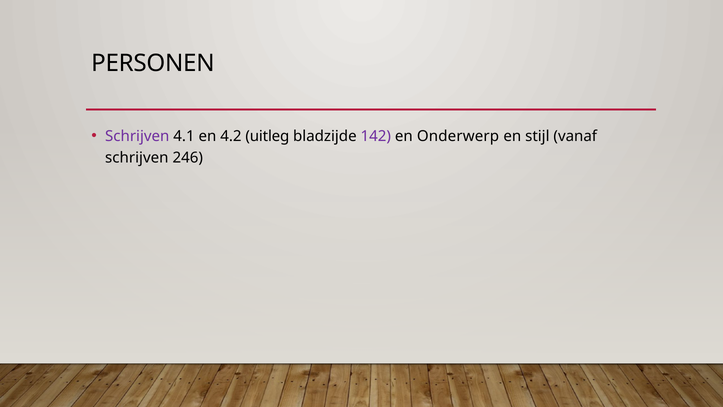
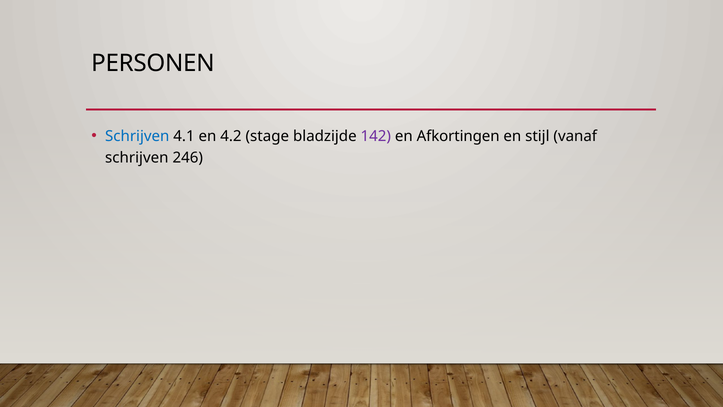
Schrijven colour: purple -> blue (137, 136)
uitleg: uitleg -> stage (267, 136)
Onderwerp: Onderwerp -> Afkortingen (458, 136)
